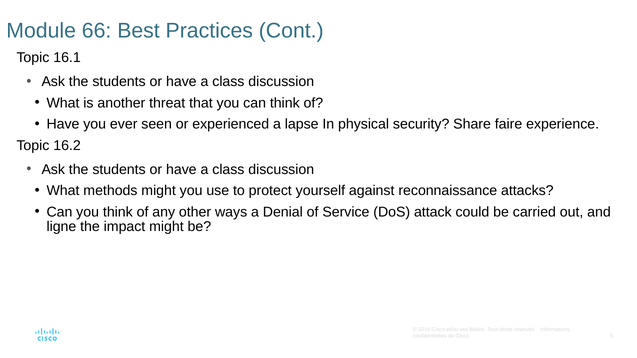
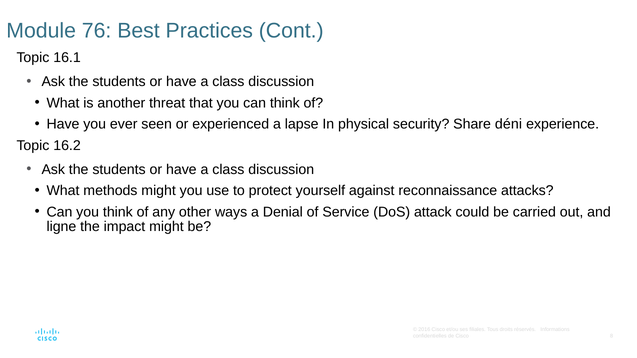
66: 66 -> 76 (97, 31)
faire: faire -> déni (508, 124)
